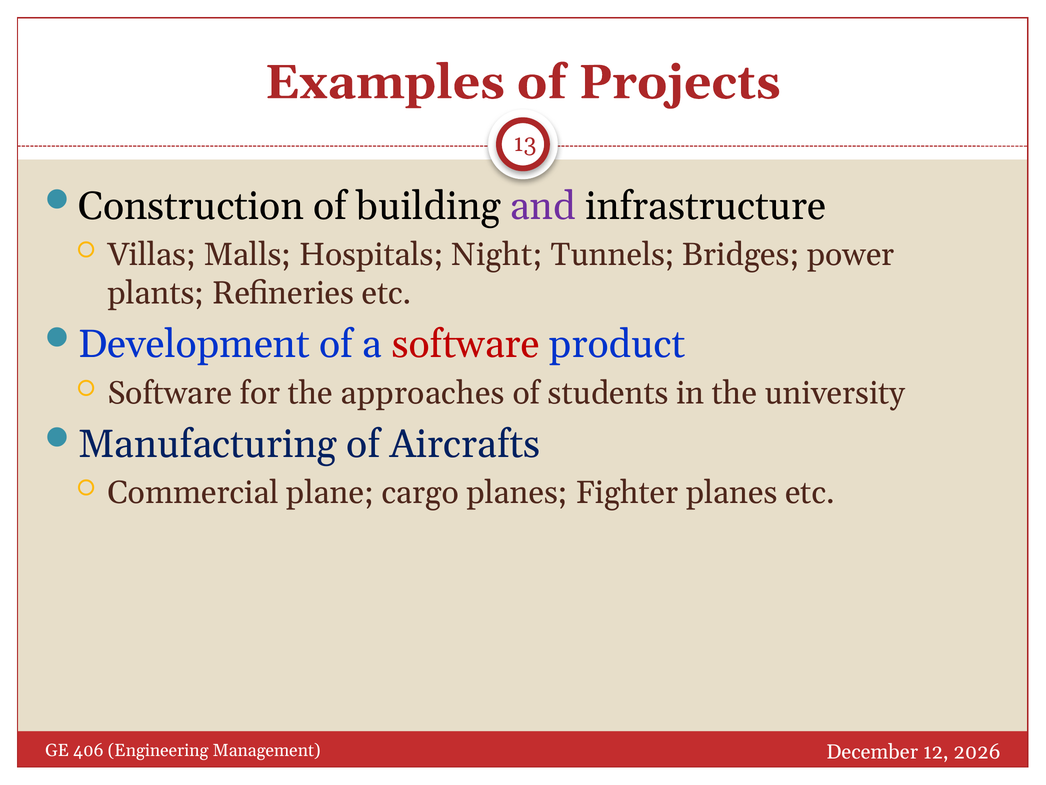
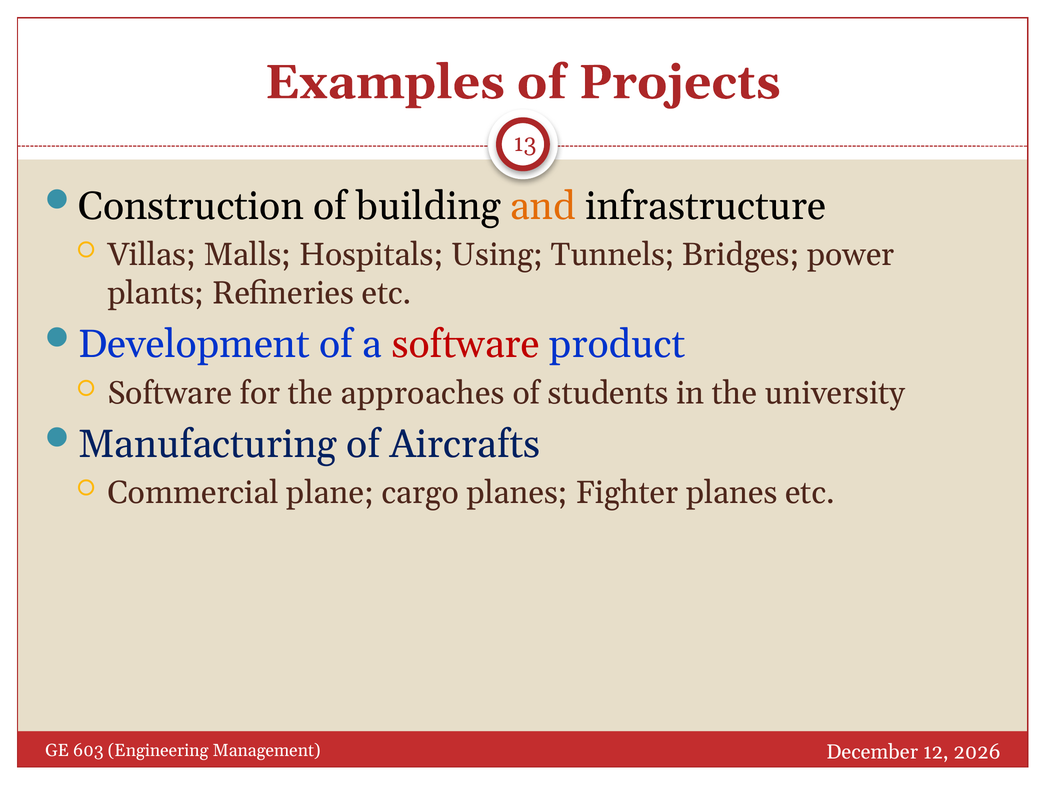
and colour: purple -> orange (543, 206)
Night: Night -> Using (497, 255)
406: 406 -> 603 (88, 750)
